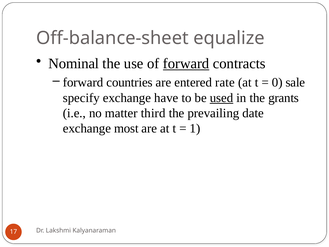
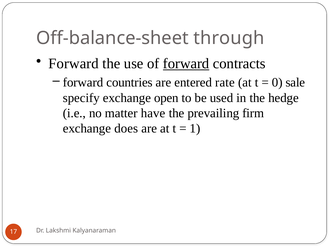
equalize: equalize -> through (229, 38)
Nominal: Nominal -> Forward (74, 64)
have: have -> open (166, 98)
used underline: present -> none (222, 98)
grants: grants -> hedge (284, 98)
third: third -> have (153, 113)
date: date -> firm (253, 113)
most: most -> does (126, 128)
